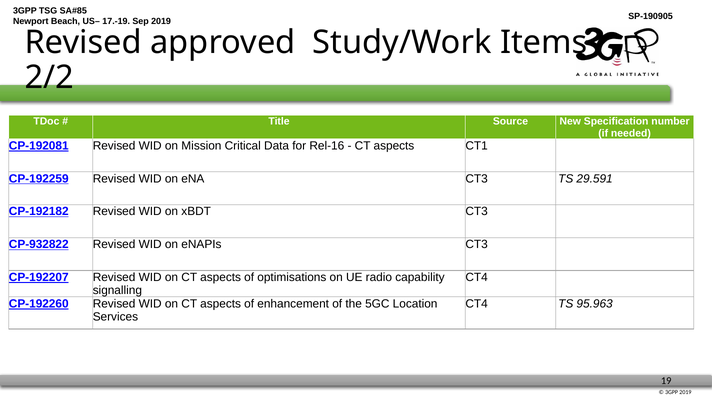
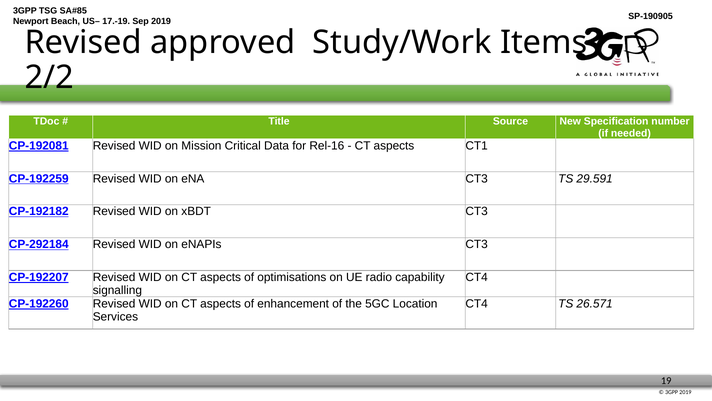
CP-932822: CP-932822 -> CP-292184 (39, 244)
95.963: 95.963 -> 26.571 (595, 303)
